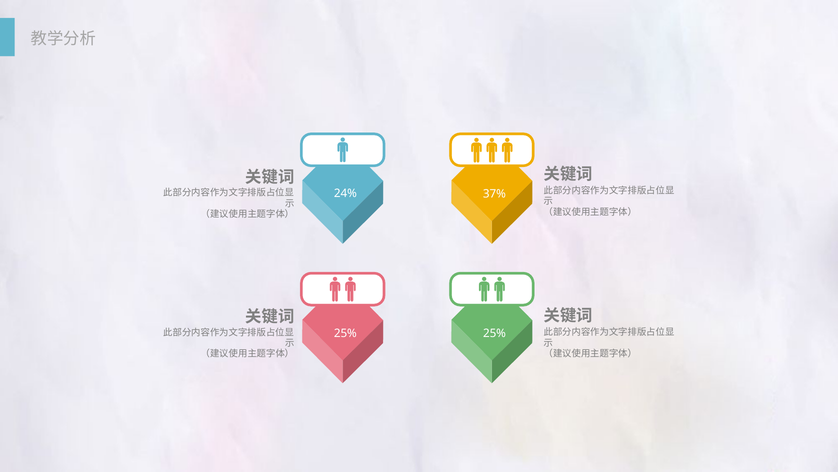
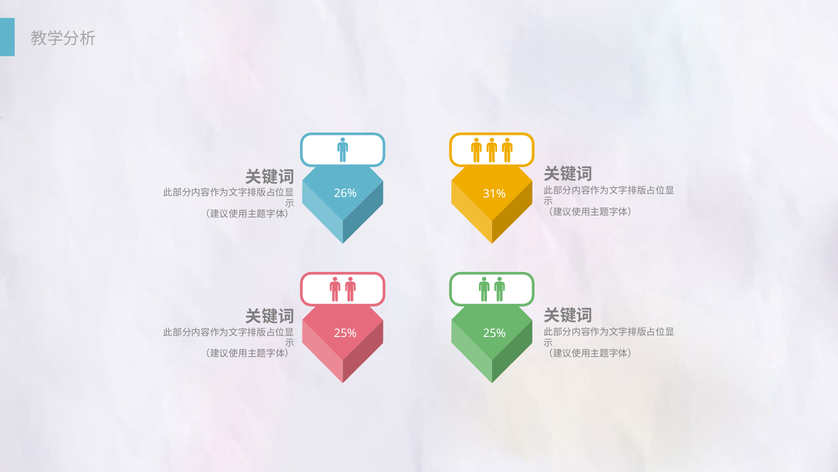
24%: 24% -> 26% (345, 193)
37%: 37% -> 31% (494, 194)
